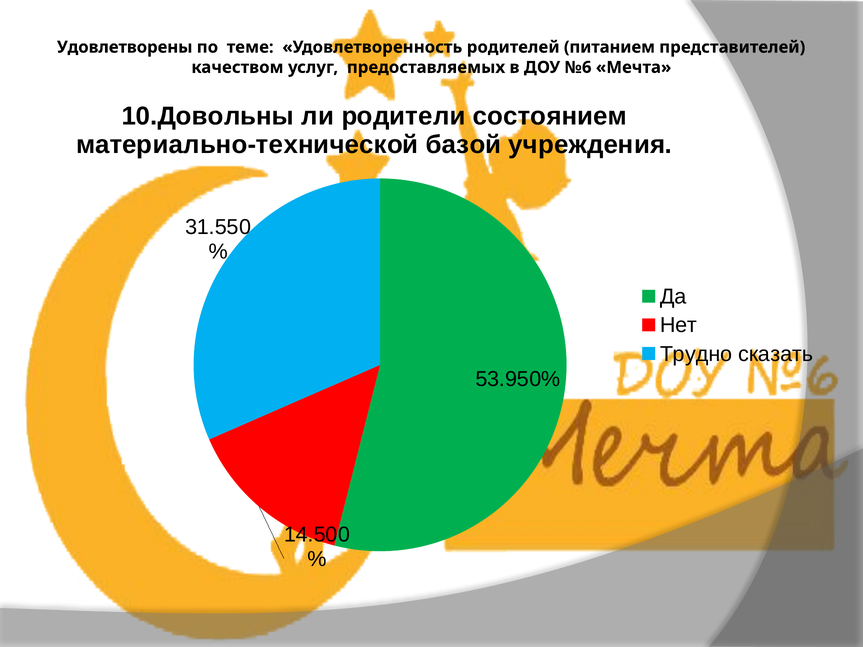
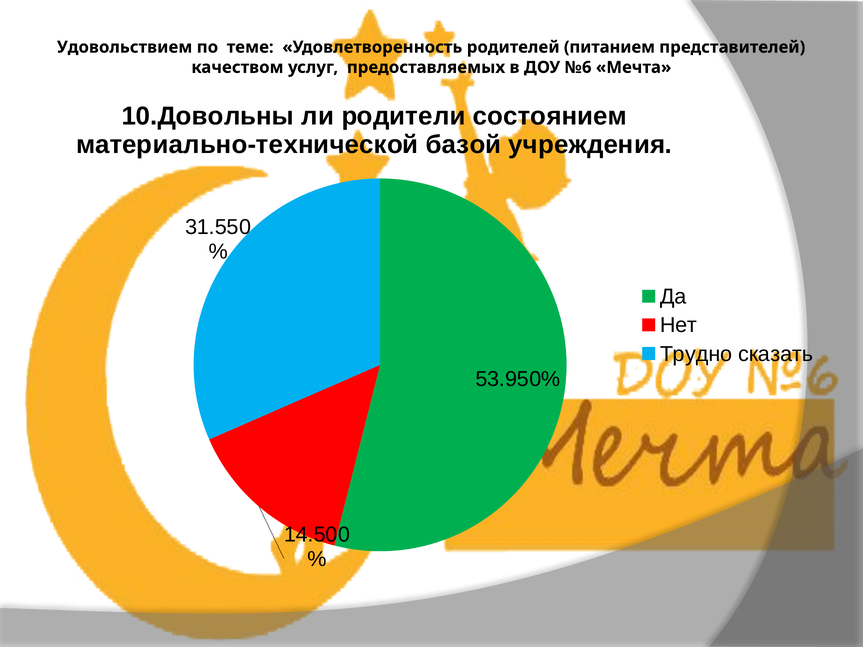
Удовлетворены: Удовлетворены -> Удовольствием (125, 47)
